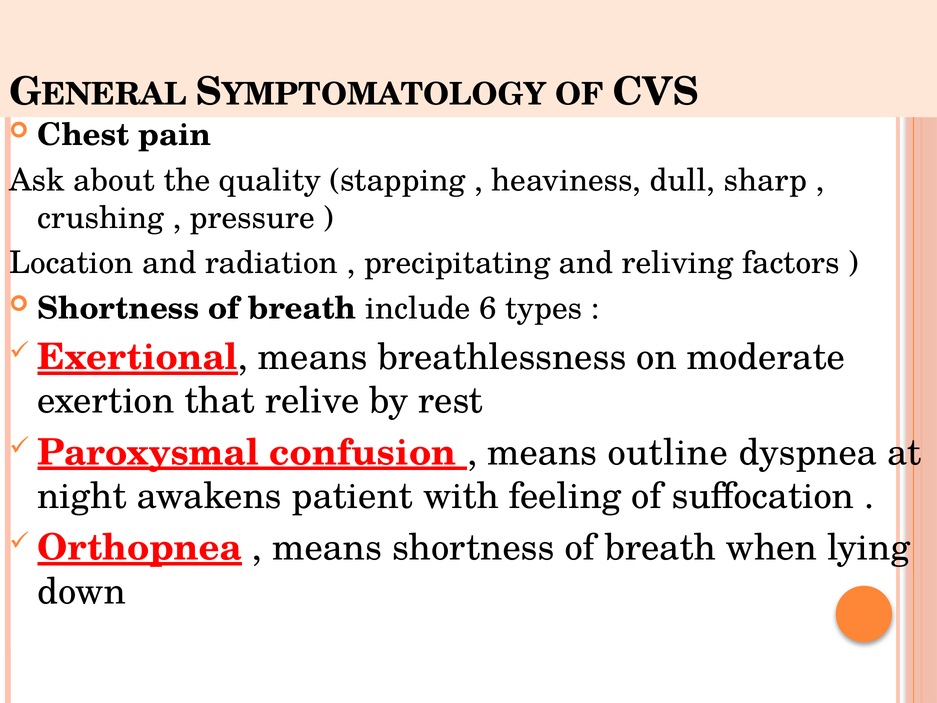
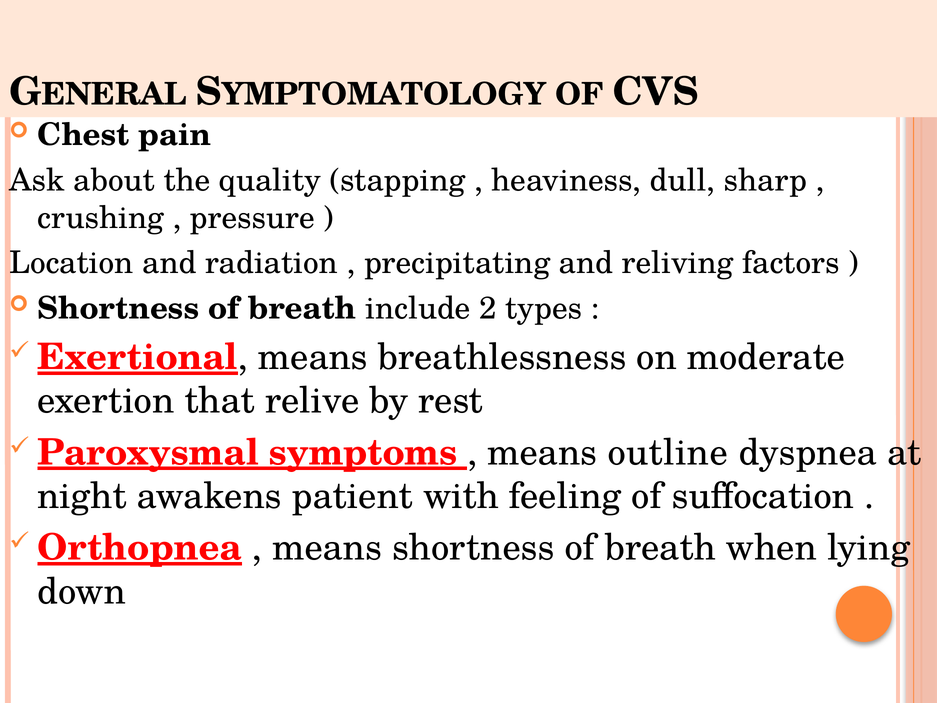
6: 6 -> 2 (488, 308)
confusion: confusion -> symptoms (363, 452)
